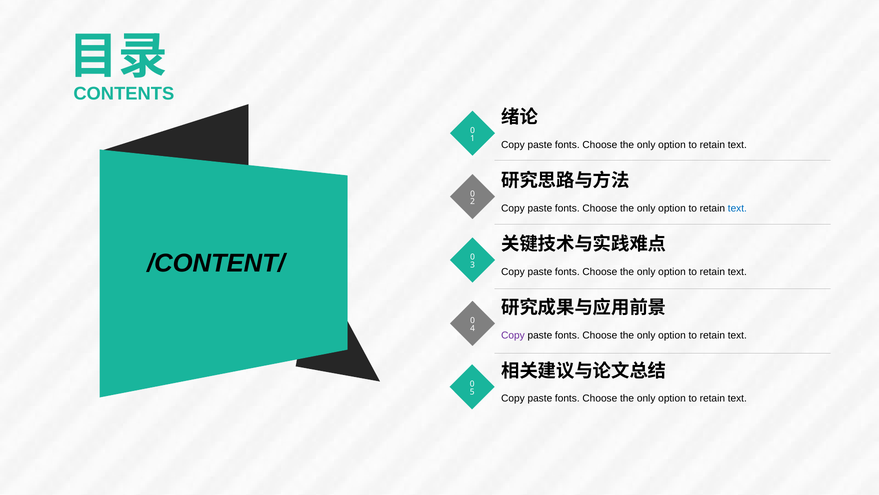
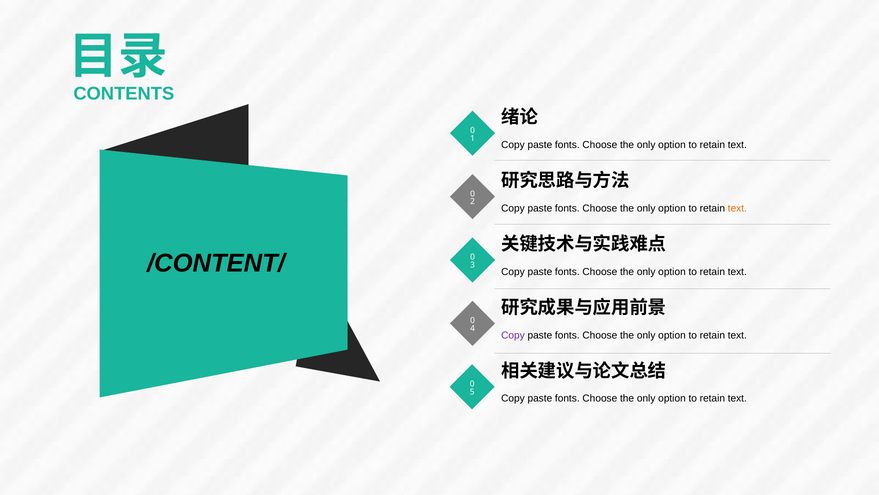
text colour: blue -> orange (737, 208)
